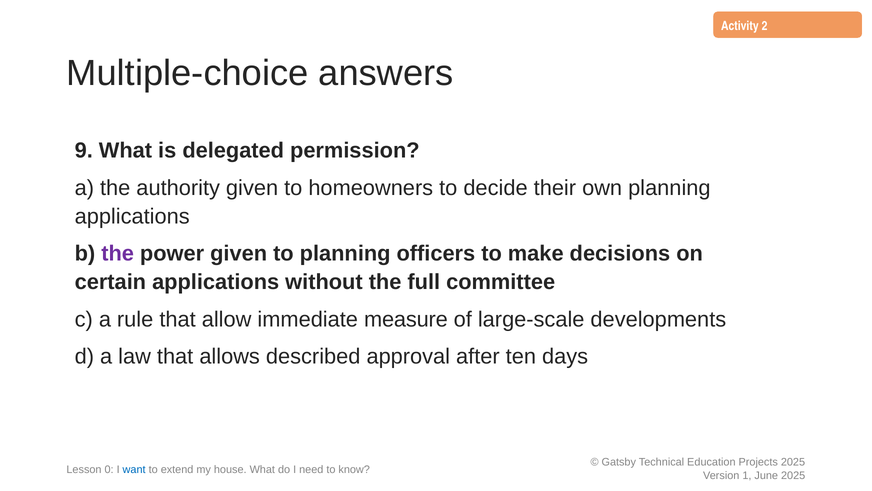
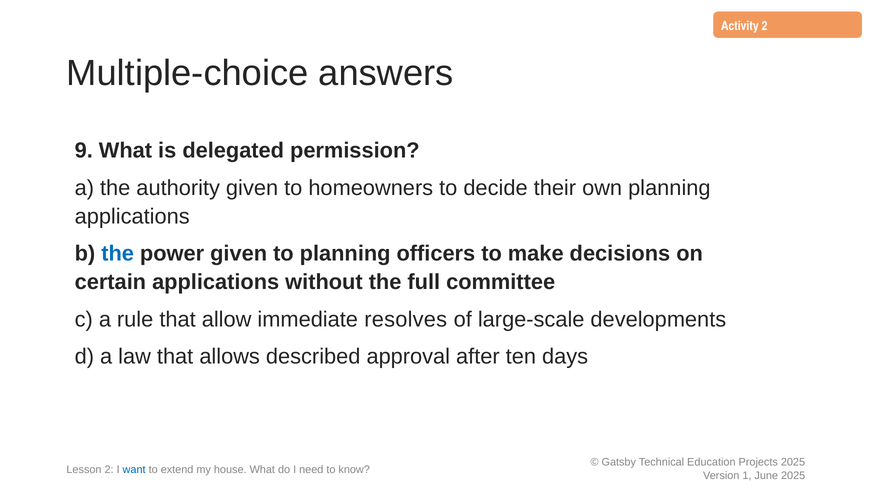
the colour: purple -> blue (118, 253)
measure: measure -> resolves (406, 319)
Lesson 0: 0 -> 2 (109, 469)
